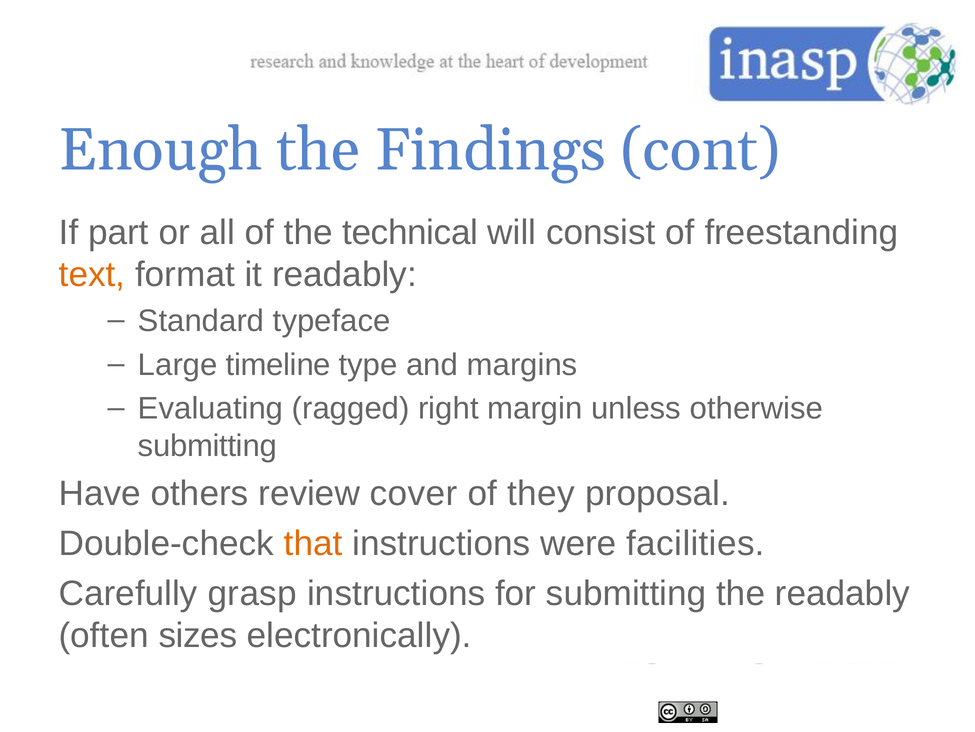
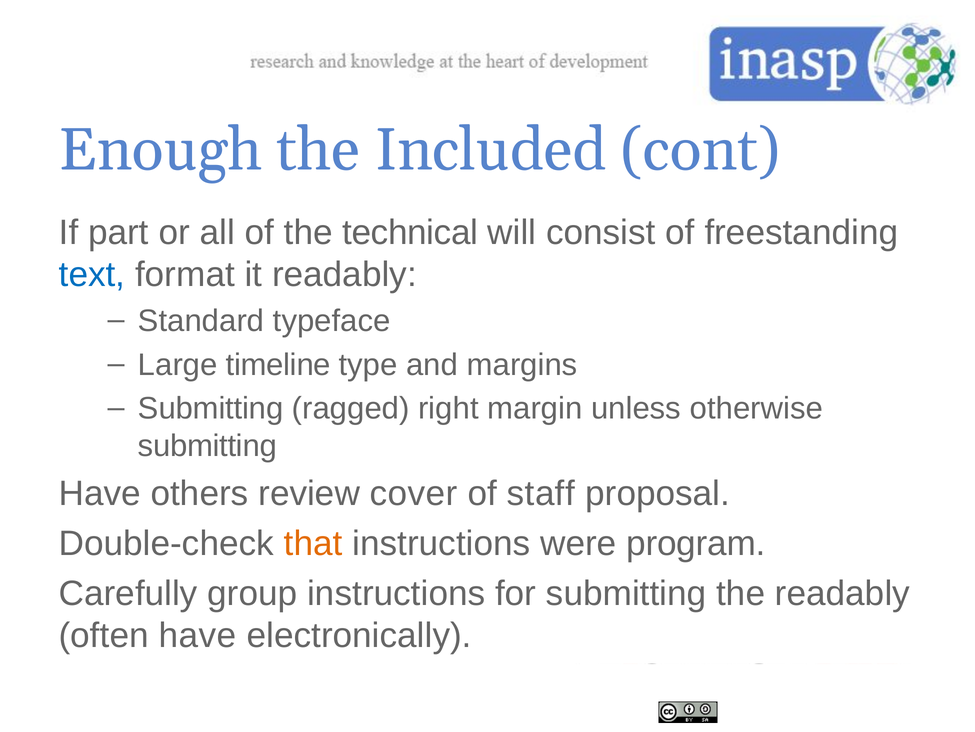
Findings: Findings -> Included (491, 150)
text colour: orange -> blue (92, 275)
Evaluating: Evaluating -> Submitting (211, 408)
they: they -> staff (541, 493)
facilities: facilities -> program (696, 543)
grasp: grasp -> group (252, 593)
often sizes: sizes -> have (198, 635)
